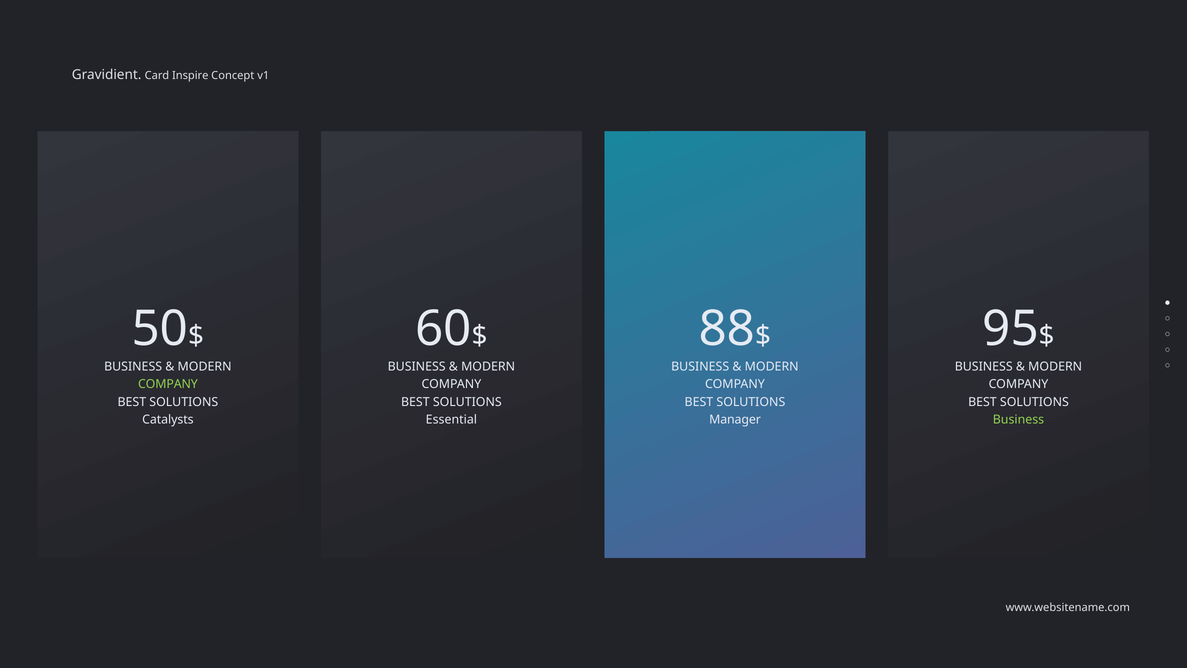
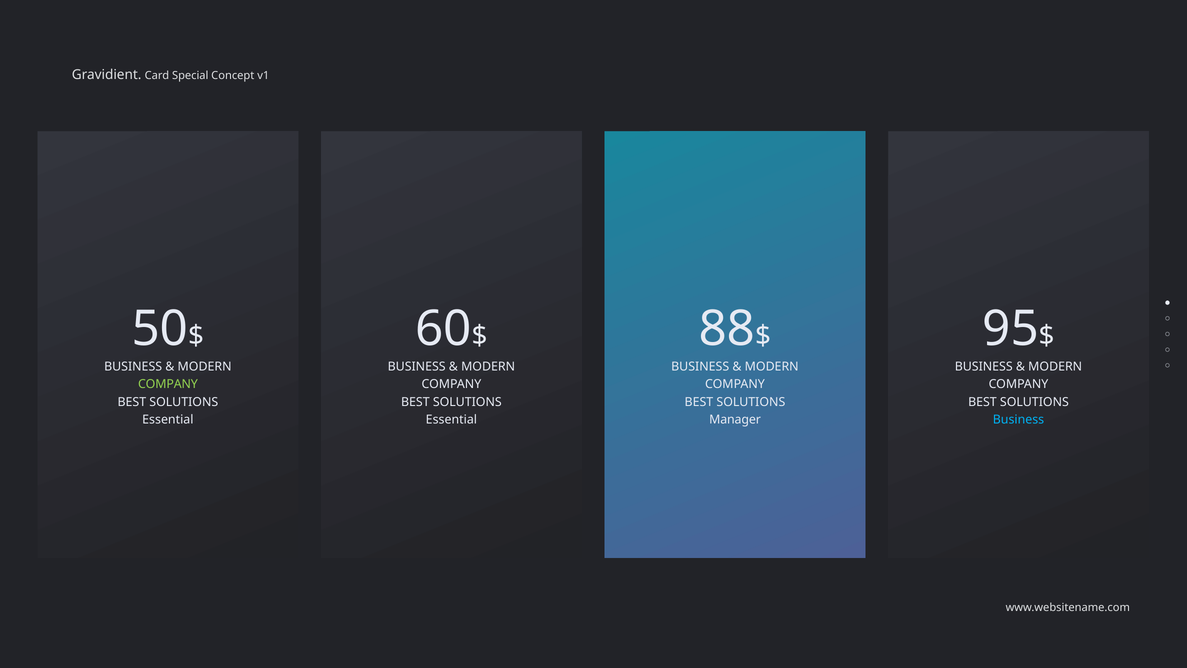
Inspire: Inspire -> Special (190, 76)
Catalysts: Catalysts -> Essential (168, 420)
Business colour: light green -> light blue (1018, 420)
